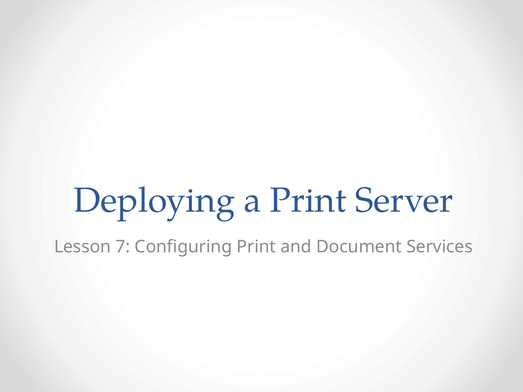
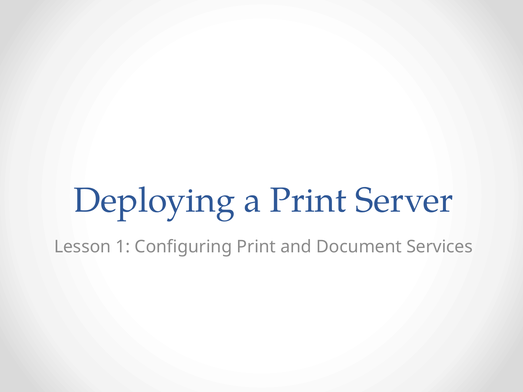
7: 7 -> 1 (123, 247)
